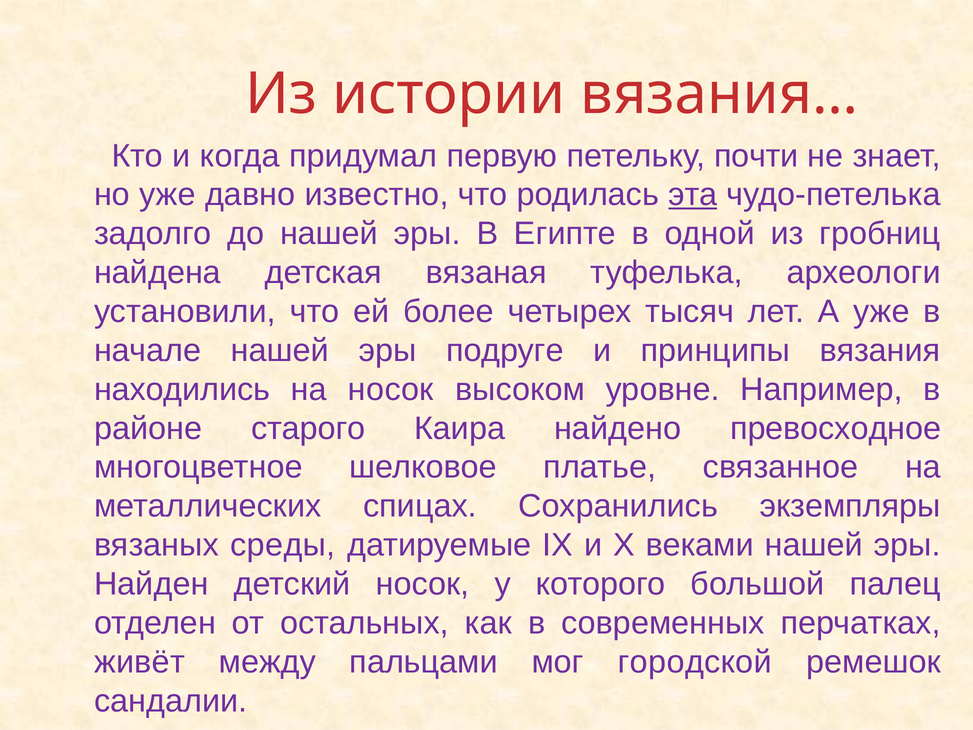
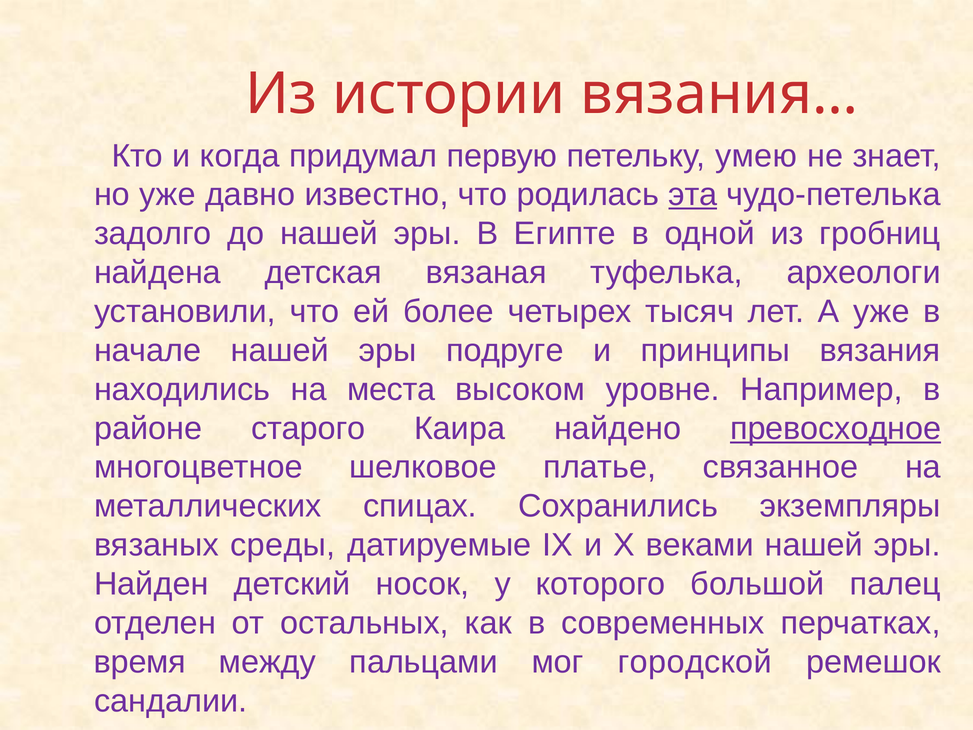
почти: почти -> умею (756, 156)
на носок: носок -> места (391, 389)
превосходное underline: none -> present (836, 428)
живёт: живёт -> время (140, 662)
